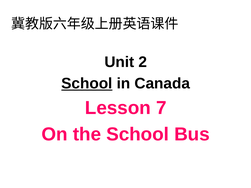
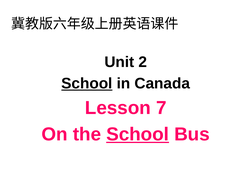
School underline: none -> present (138, 134)
